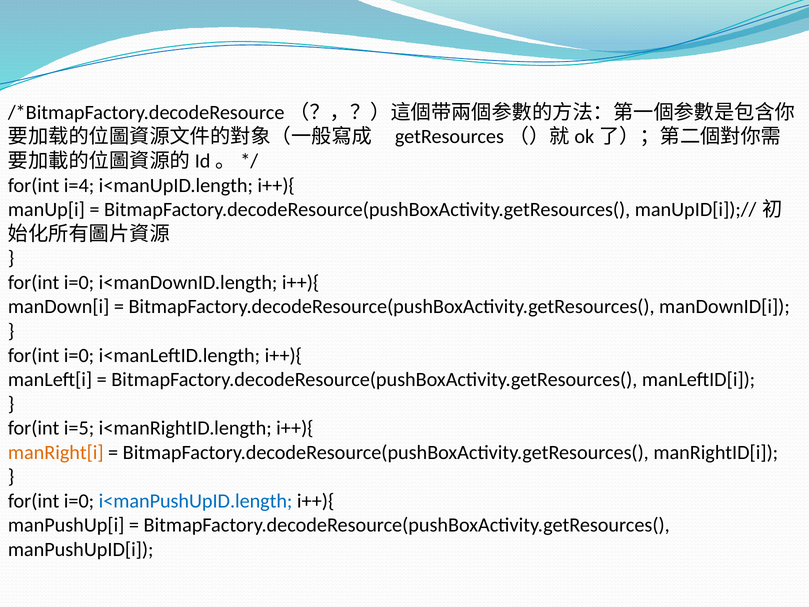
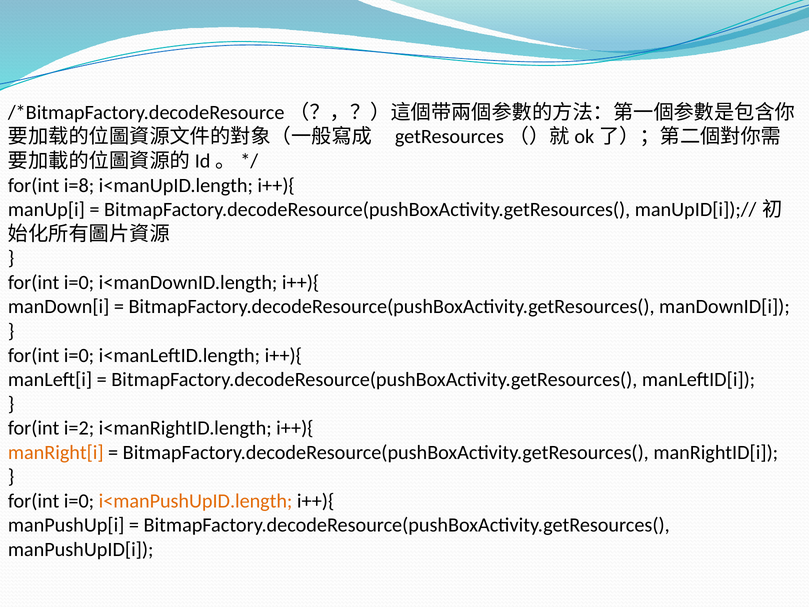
i=4: i=4 -> i=8 (79, 185)
i=5: i=5 -> i=2 (79, 428)
i<manPushUpID.length colour: blue -> orange (196, 501)
